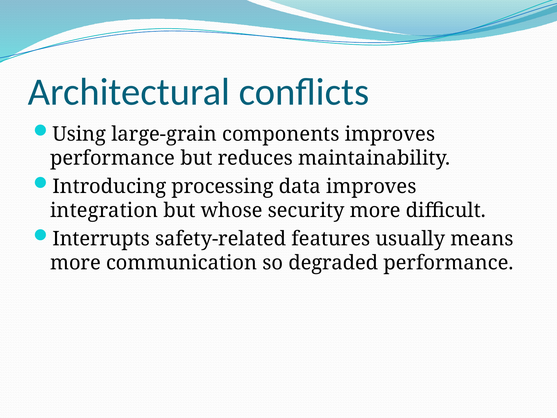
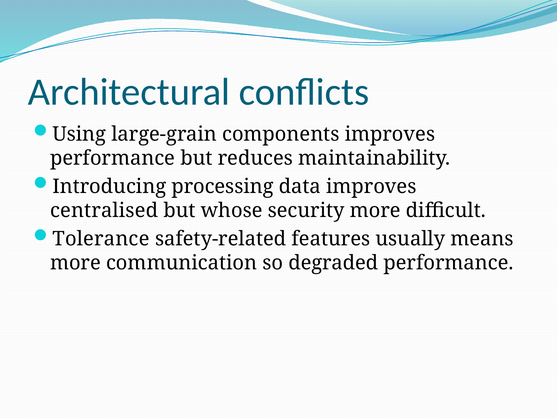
integration: integration -> centralised (104, 210)
Interrupts: Interrupts -> Tolerance (101, 239)
